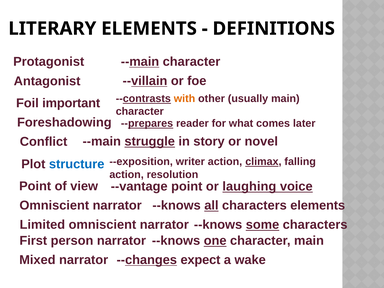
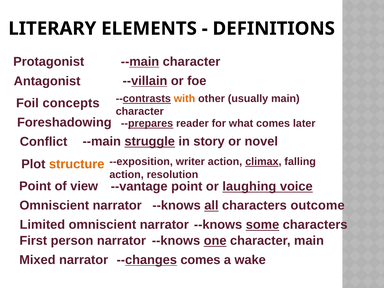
important: important -> concepts (71, 103)
structure colour: blue -> orange (77, 164)
characters elements: elements -> outcome (318, 205)
--changes expect: expect -> comes (200, 260)
